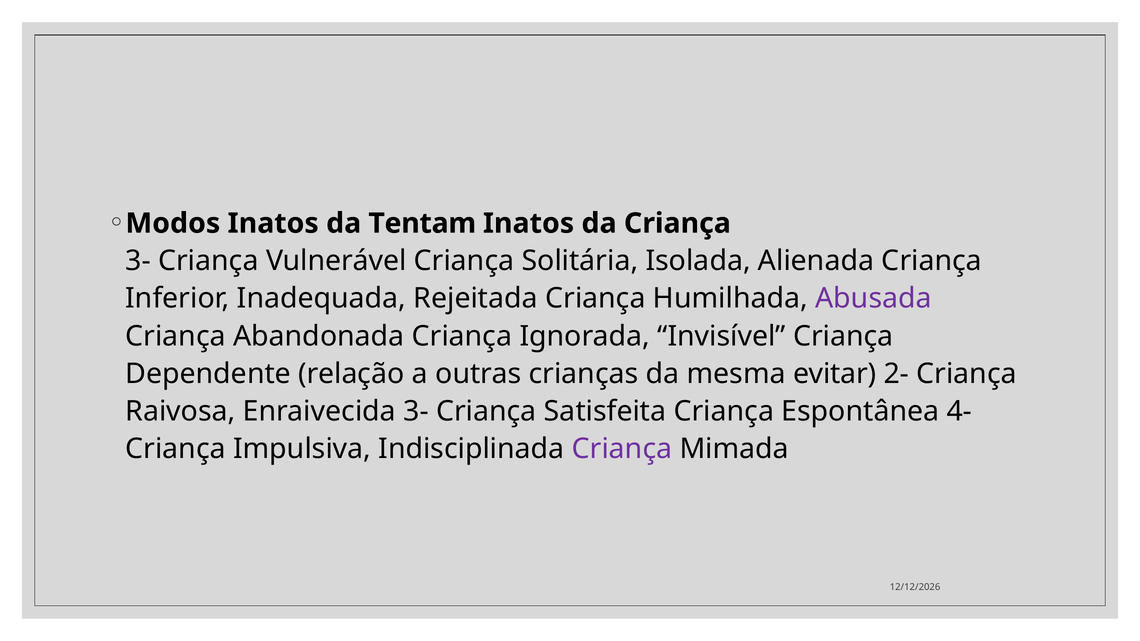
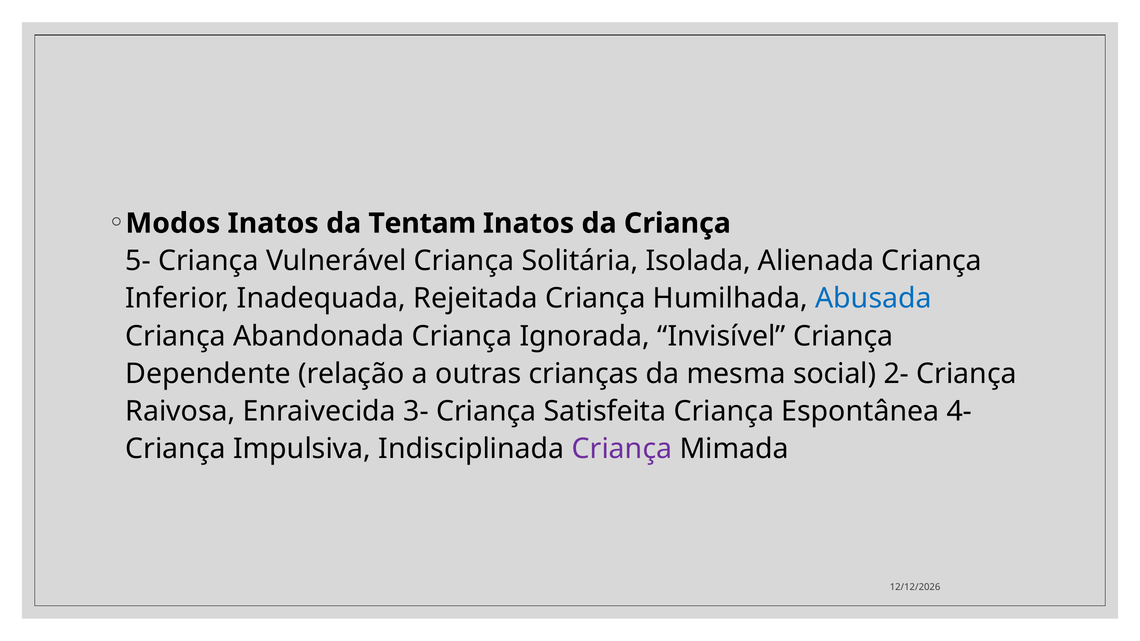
3-: 3- -> 5- (138, 261)
Abusada colour: purple -> blue (873, 299)
evitar: evitar -> social (835, 374)
